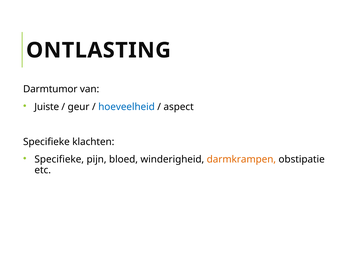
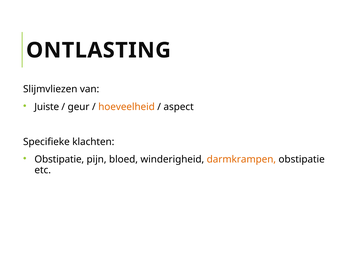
Darmtumor: Darmtumor -> Slijmvliezen (50, 89)
hoeveelheid colour: blue -> orange (127, 107)
Specifieke: Specifieke -> Obstipatie (59, 160)
